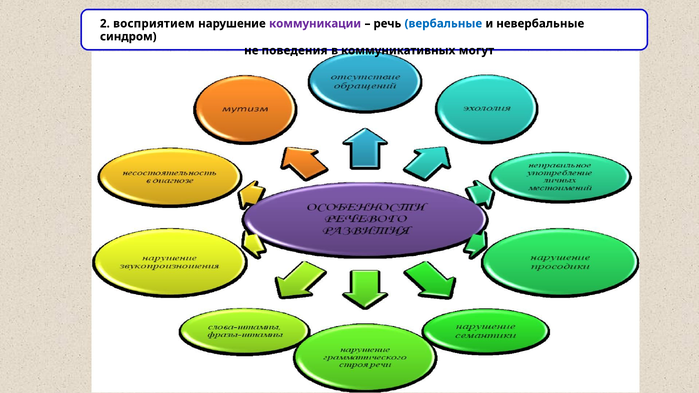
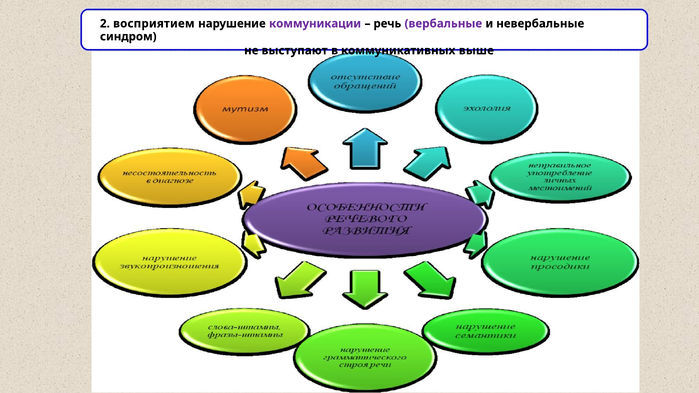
вербальные colour: blue -> purple (443, 24)
поведения: поведения -> выступают (295, 51)
могут: могут -> выше (476, 51)
